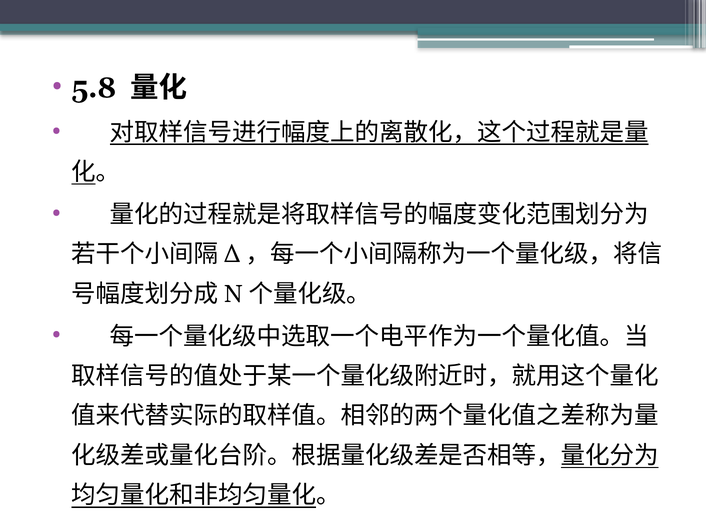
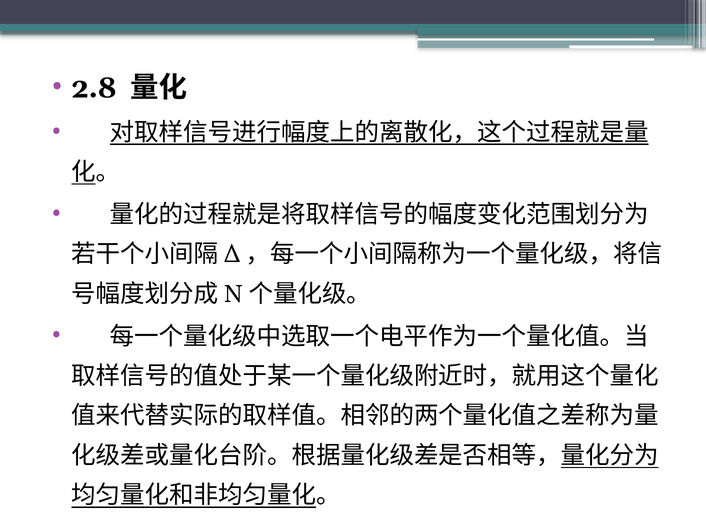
5.8: 5.8 -> 2.8 (94, 88)
